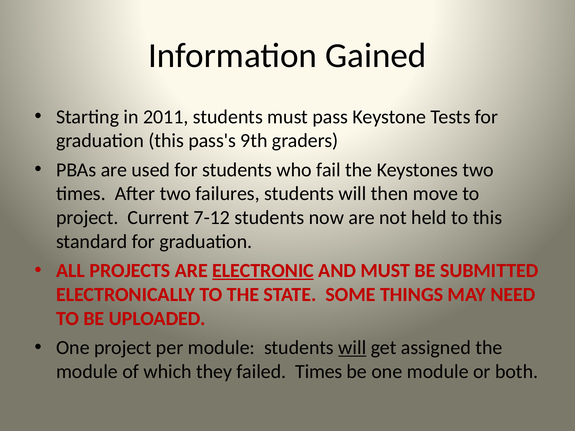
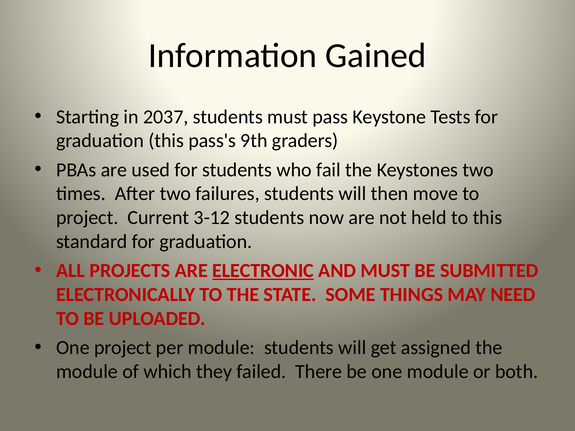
2011: 2011 -> 2037 (166, 117)
7-12: 7-12 -> 3-12 (212, 218)
will underline: present -> none (352, 348)
failed Times: Times -> There (319, 372)
